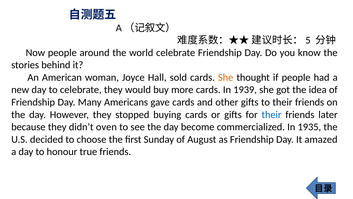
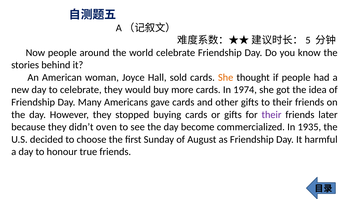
1939: 1939 -> 1974 (245, 90)
their colour: blue -> purple (272, 114)
amazed: amazed -> harmful (321, 139)
